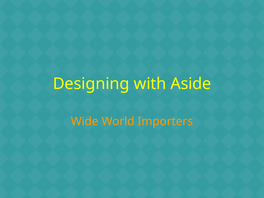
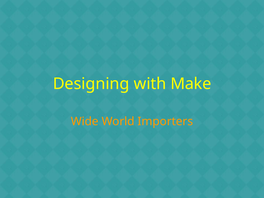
Aside: Aside -> Make (191, 84)
